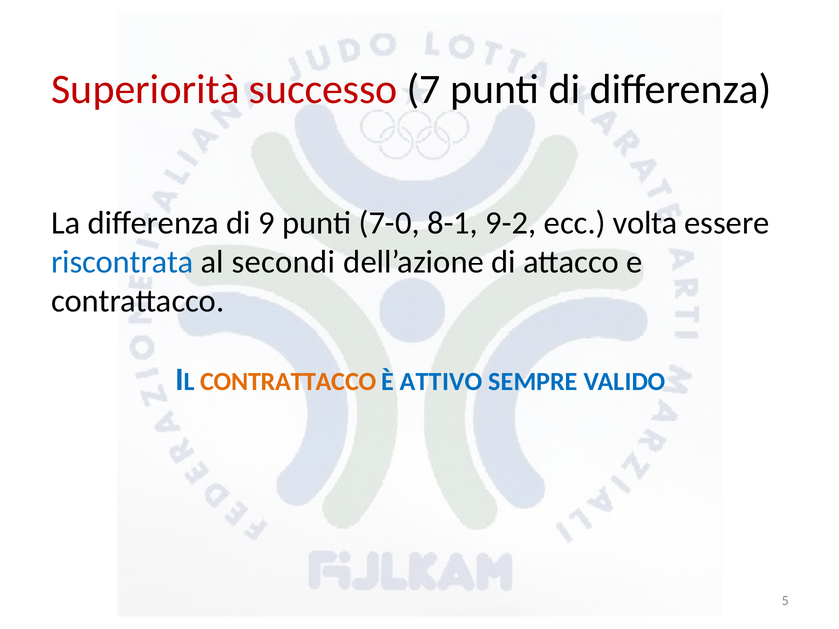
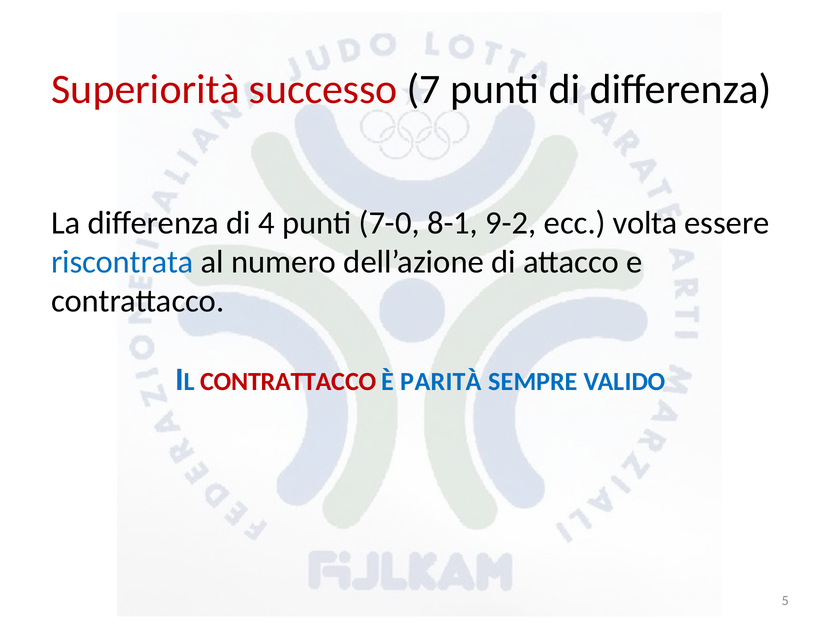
9: 9 -> 4 (267, 223)
secondi: secondi -> numero (284, 262)
CONTRATTACCO colour: orange -> red (288, 382)
ATTIVO: ATTIVO -> PARITÀ (441, 382)
